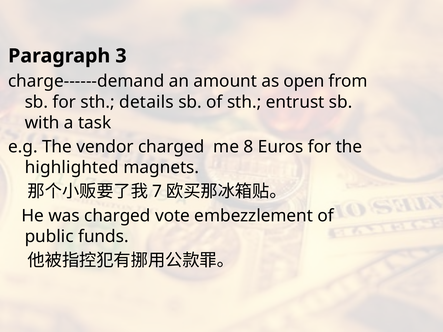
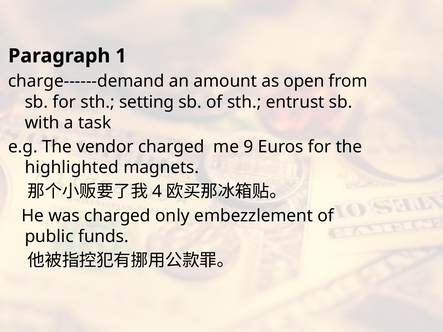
3: 3 -> 1 (121, 56)
details: details -> setting (147, 102)
8: 8 -> 9 (248, 147)
7: 7 -> 4 (157, 192)
vote: vote -> only (172, 216)
